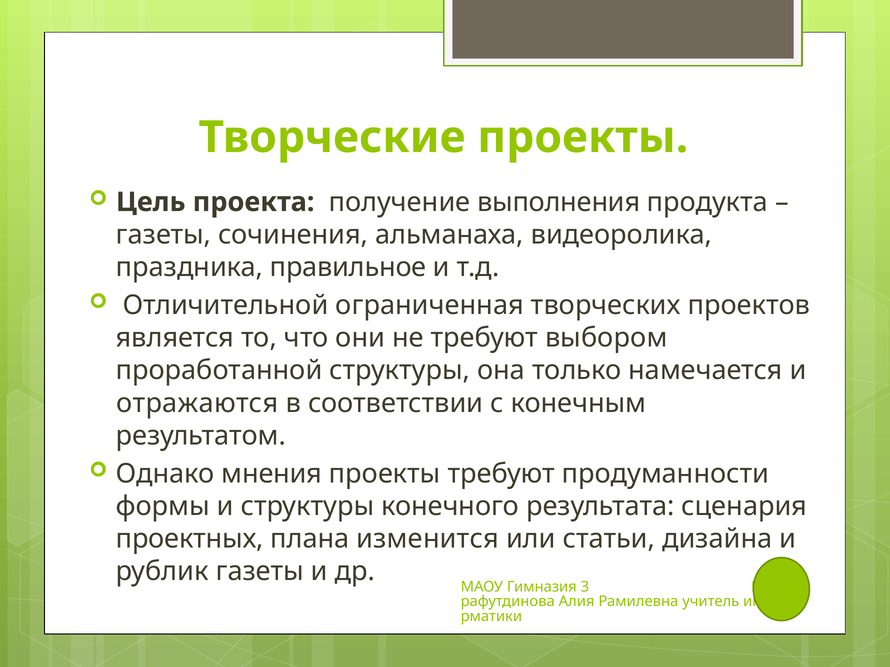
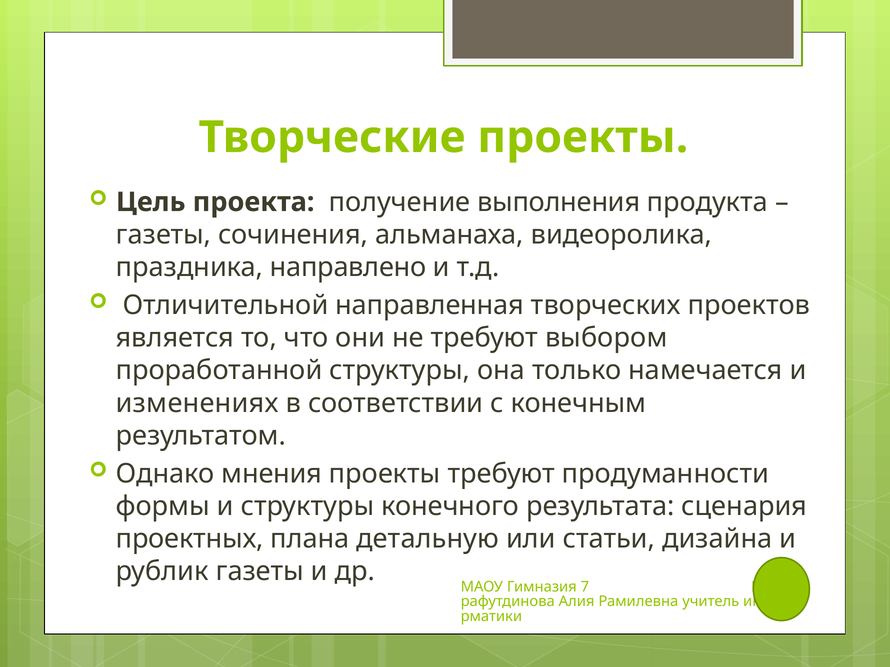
правильное: правильное -> направлено (348, 267)
ограниченная: ограниченная -> направленная (430, 306)
отражаются: отражаются -> изменениях (197, 403)
изменится: изменится -> детальную (428, 539)
3: 3 -> 7 (585, 587)
